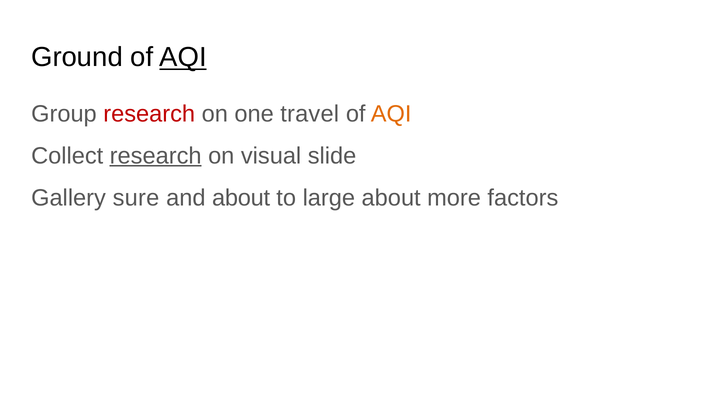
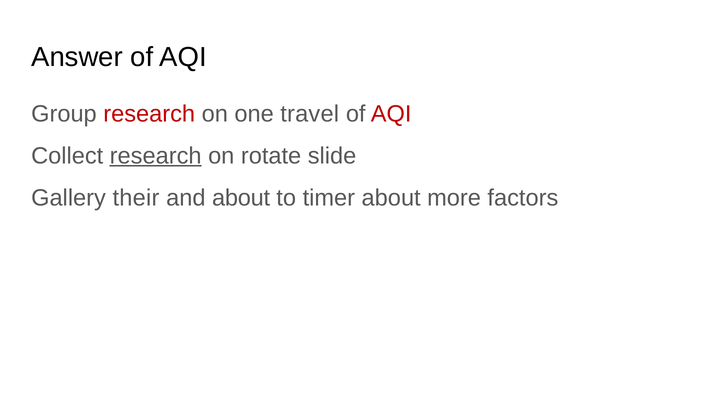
Ground: Ground -> Answer (77, 57)
AQI underline: present -> none (183, 57)
AQI colour: orange -> red (391, 114)
visual: visual -> rotate (271, 156)
sure: sure -> their (136, 198)
large: large -> timer (329, 198)
